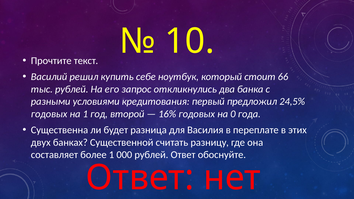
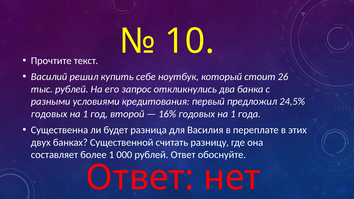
66: 66 -> 26 (283, 77)
16% годовых на 0: 0 -> 1 (233, 114)
